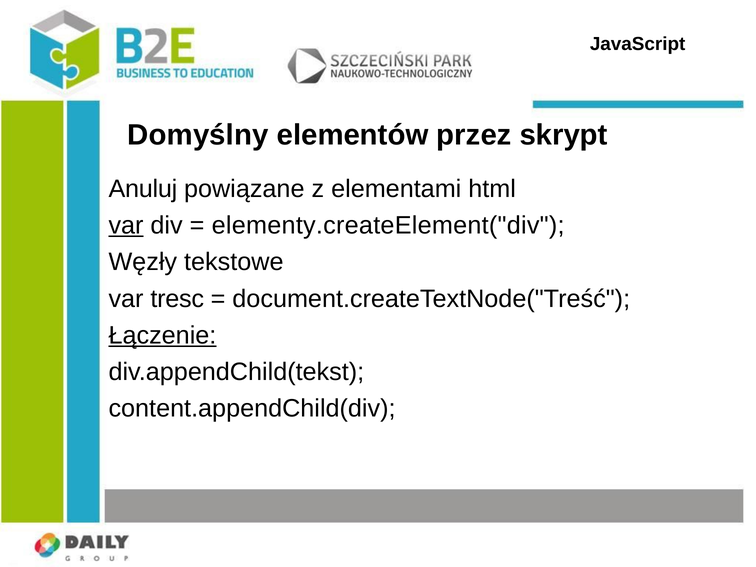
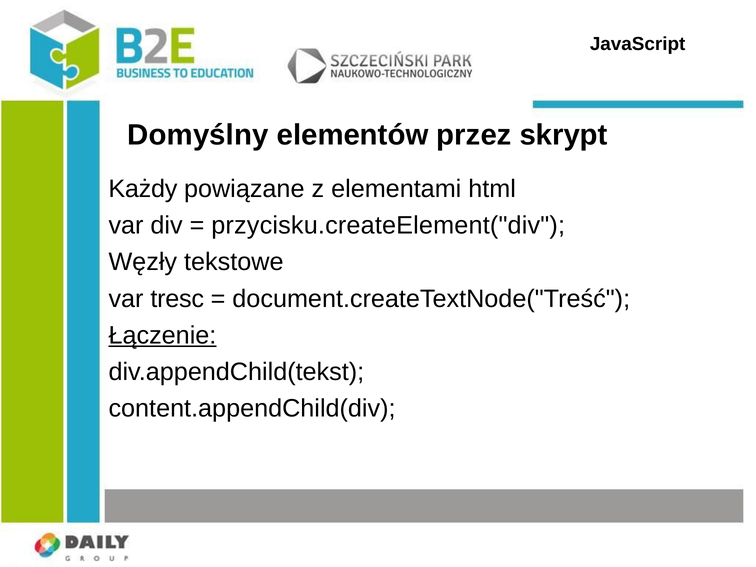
Anuluj: Anuluj -> Każdy (143, 189)
var underline: present -> none (126, 226)
elementy.createElement("div: elementy.createElement("div -> przycisku.createElement("div (388, 226)
